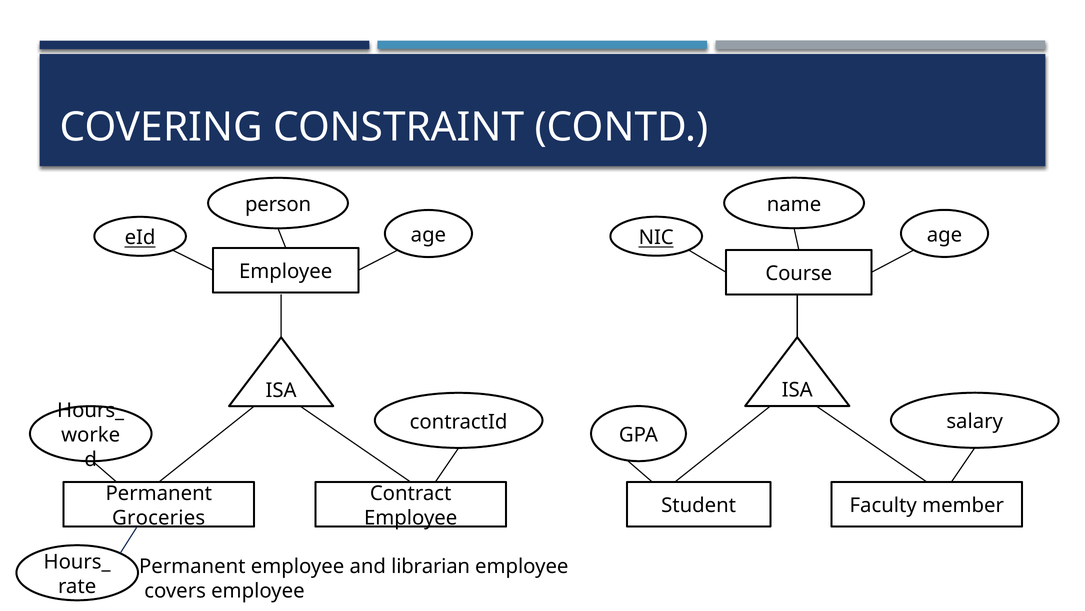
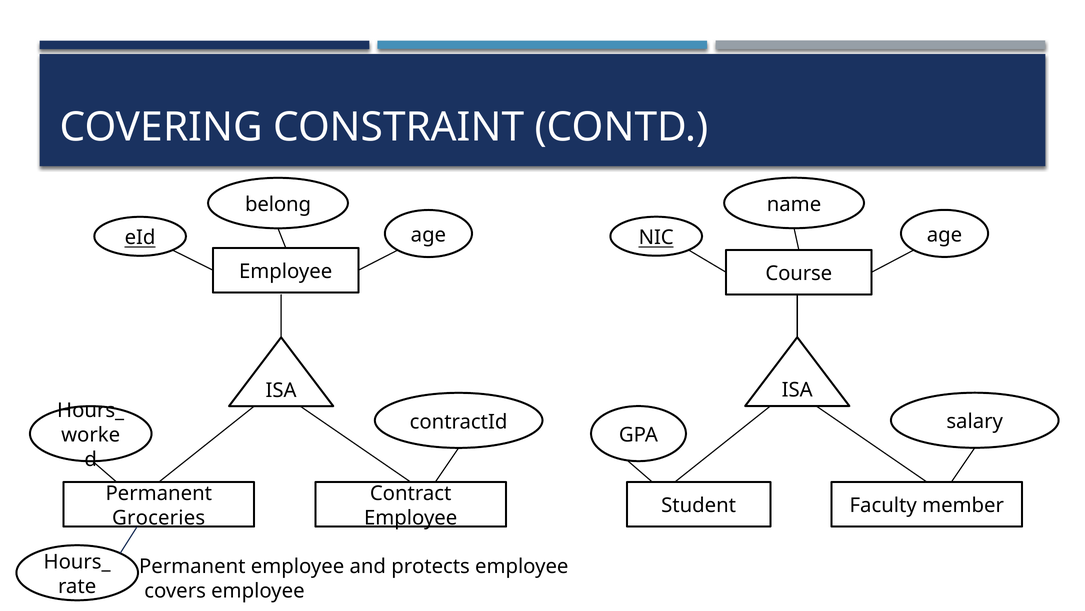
person: person -> belong (278, 204)
librarian: librarian -> protects (431, 566)
